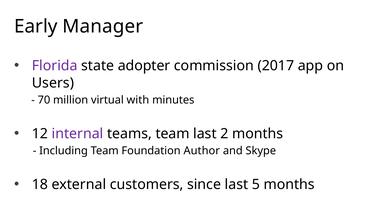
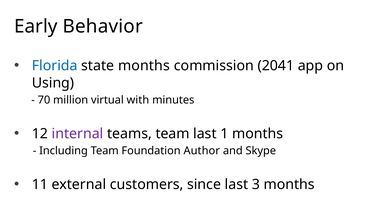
Manager: Manager -> Behavior (103, 26)
Florida colour: purple -> blue (55, 66)
state adopter: adopter -> months (144, 66)
2017: 2017 -> 2041 (276, 66)
Users: Users -> Using (53, 83)
2: 2 -> 1 (224, 133)
18: 18 -> 11 (40, 184)
5: 5 -> 3 (256, 184)
